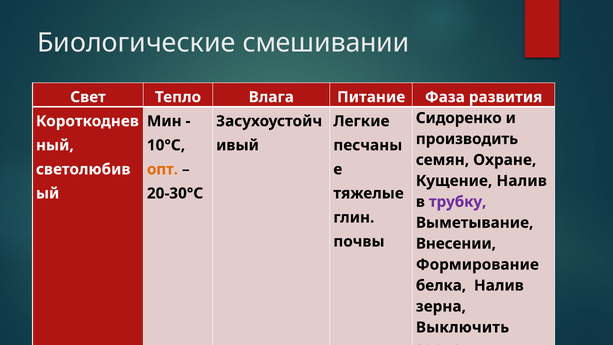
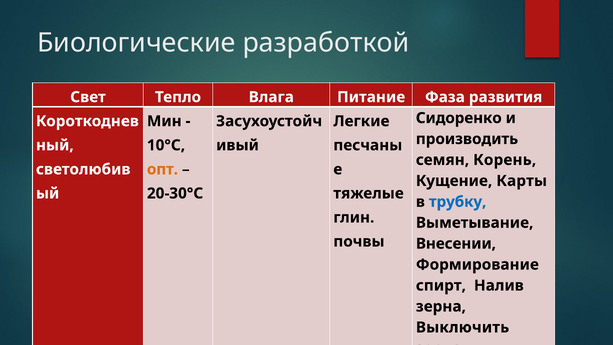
смешивании: смешивании -> разработкой (326, 43)
Охране: Охране -> Корень (505, 160)
Кущение Налив: Налив -> Карты (522, 181)
трубку colour: purple -> blue (458, 202)
белка: белка -> спирт (441, 285)
